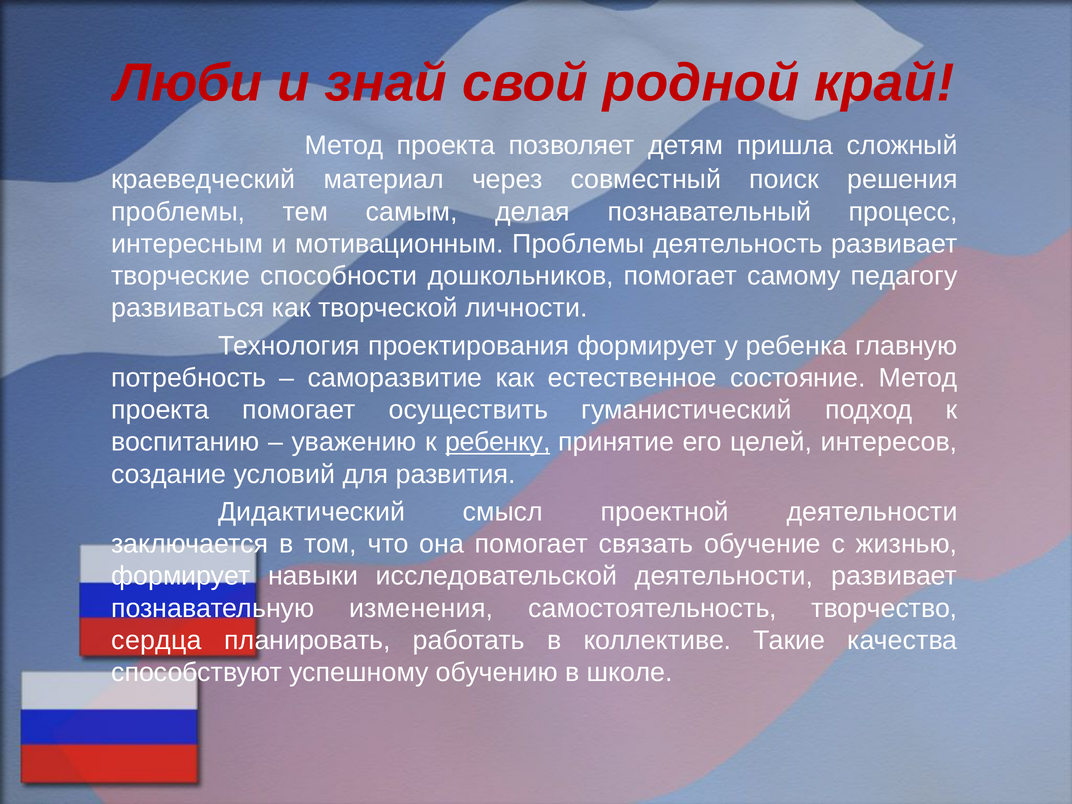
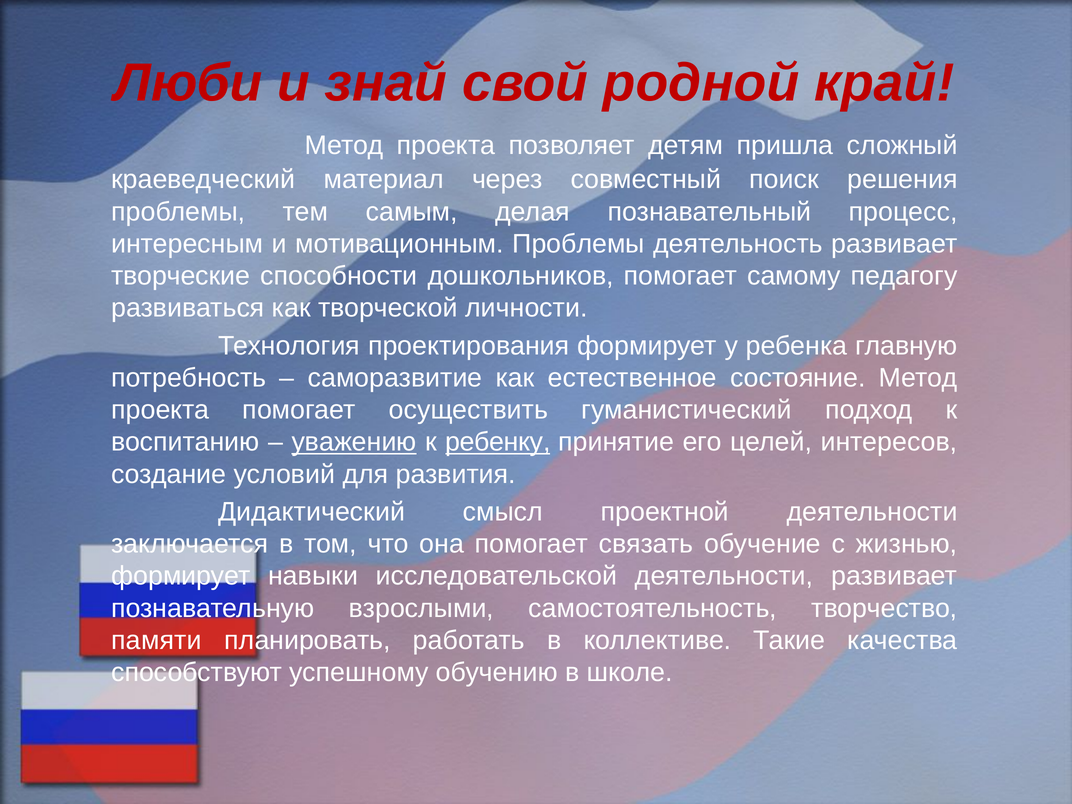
уважению underline: none -> present (354, 442)
изменения: изменения -> взрослыми (421, 608)
сердца: сердца -> памяти (157, 640)
